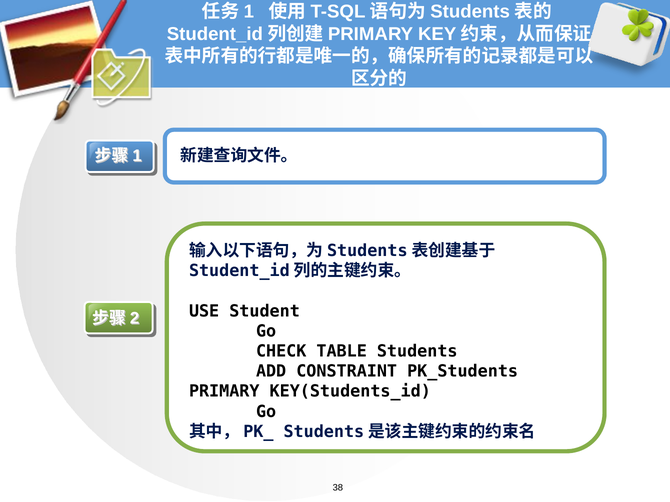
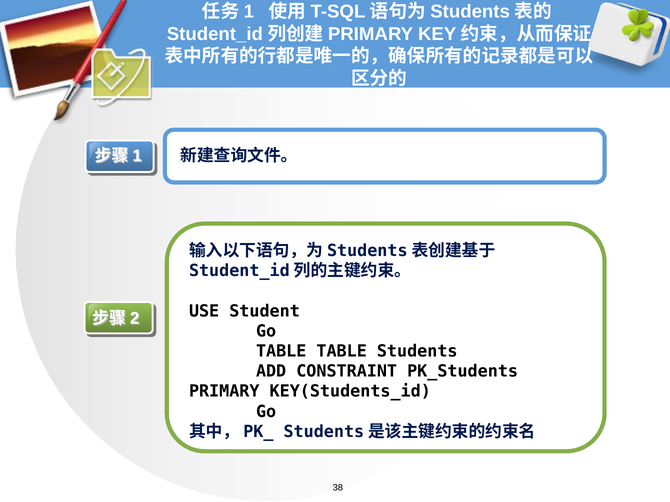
CHECK: CHECK -> TABLE (281, 352)
